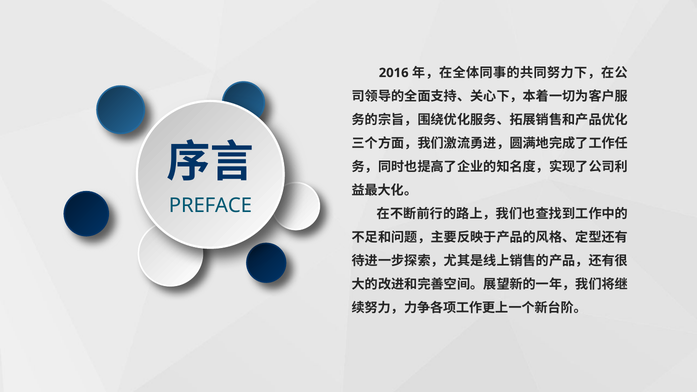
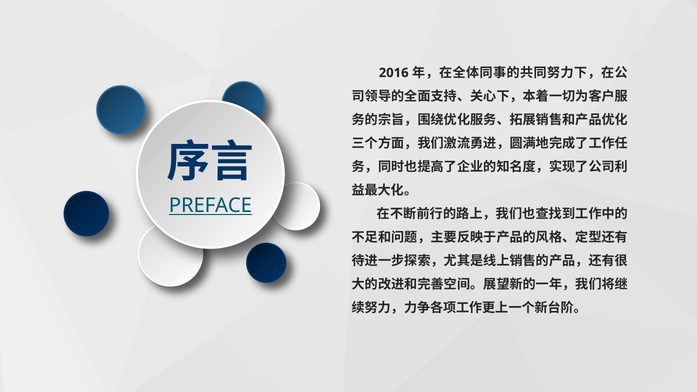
PREFACE underline: none -> present (210, 206)
